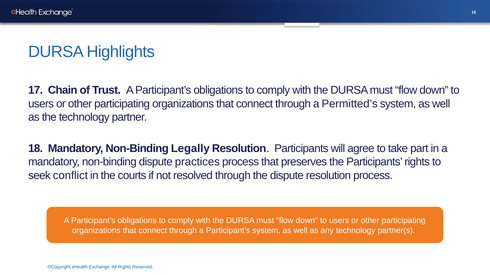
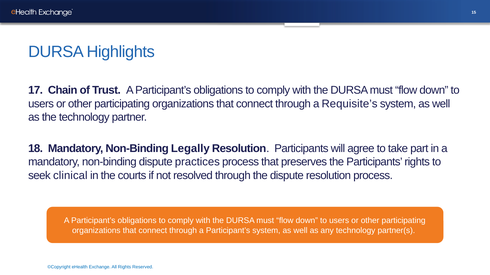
Permitted’s: Permitted’s -> Requisite’s (350, 104)
conflict: conflict -> clinical (70, 176)
